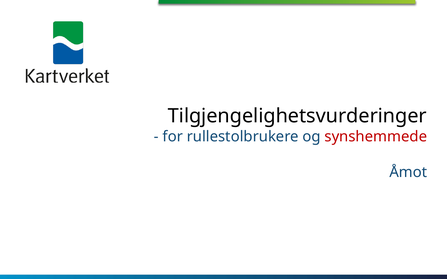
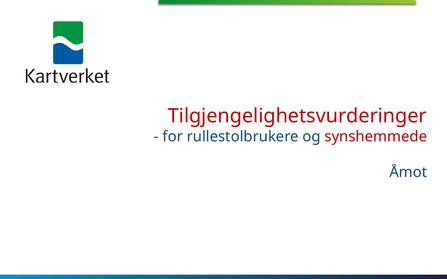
Tilgjengelighetsvurderinger colour: black -> red (297, 116)
